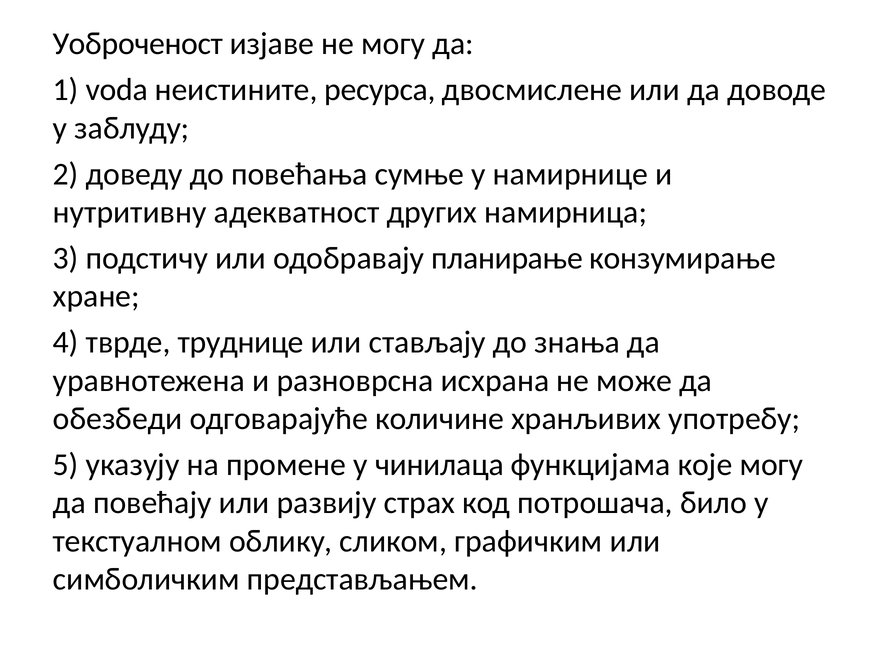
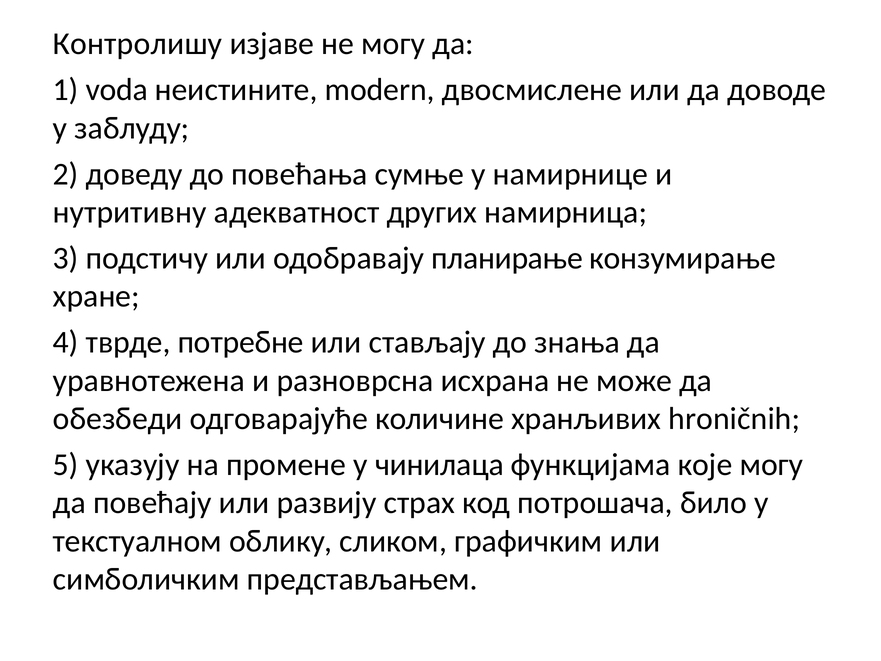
Уоброченост: Уоброченост -> Контролишу (138, 44)
ресурса: ресурса -> modern (380, 90)
труднице: труднице -> потребне (241, 342)
употребу: употребу -> hroničnih (734, 419)
